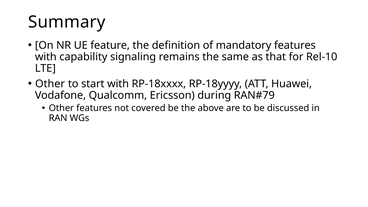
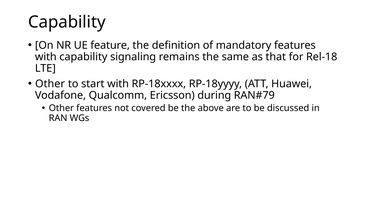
Summary: Summary -> Capability (67, 22)
Rel-10: Rel-10 -> Rel-18 (322, 57)
